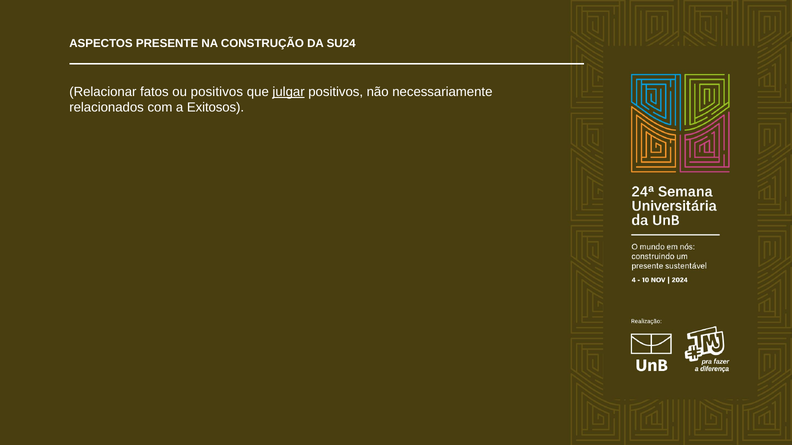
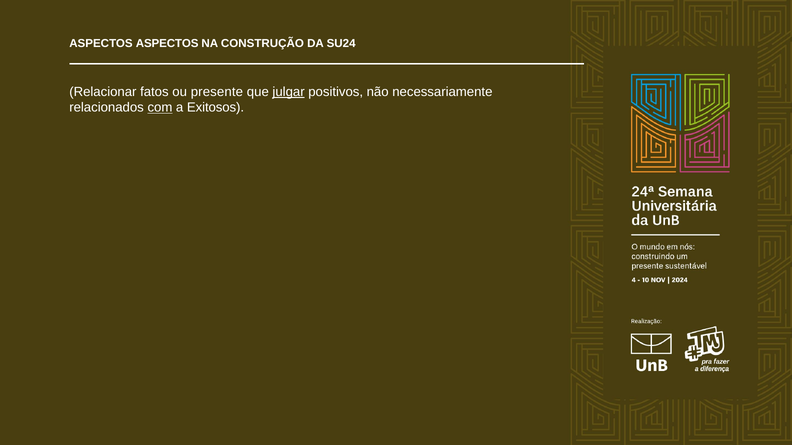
ASPECTOS PRESENTE: PRESENTE -> ASPECTOS (167, 43)
ou positivos: positivos -> presente (217, 92)
com underline: none -> present (160, 108)
